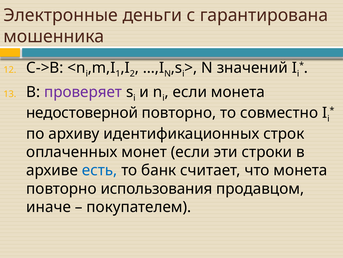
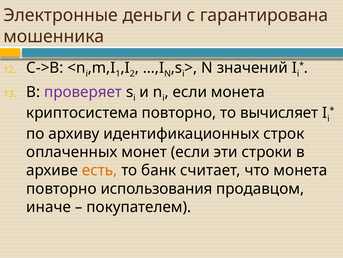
недостоверной: недостоверной -> криптосистема (82, 113)
совместно: совместно -> вычисляет (279, 113)
есть colour: blue -> orange (100, 170)
